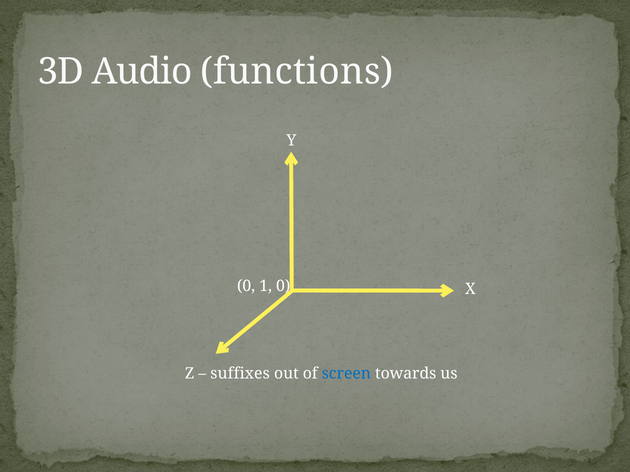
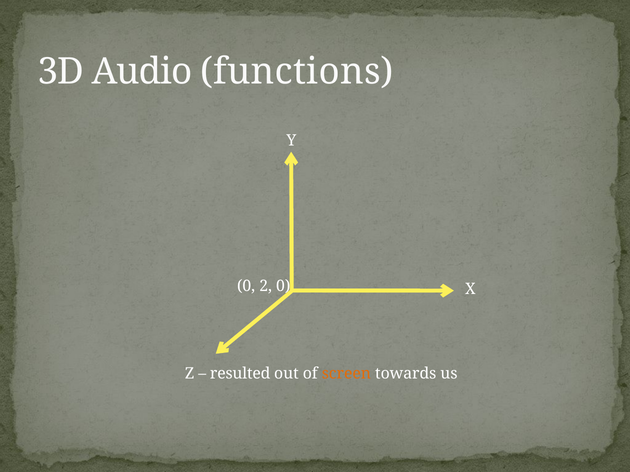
1: 1 -> 2 (266, 286)
suffixes: suffixes -> resulted (240, 374)
screen colour: blue -> orange (346, 374)
